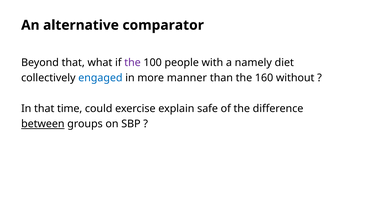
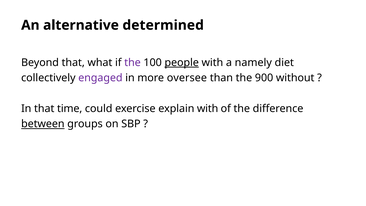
comparator: comparator -> determined (163, 25)
people underline: none -> present (182, 63)
engaged colour: blue -> purple (100, 78)
manner: manner -> oversee (187, 78)
160: 160 -> 900 (264, 78)
explain safe: safe -> with (208, 109)
